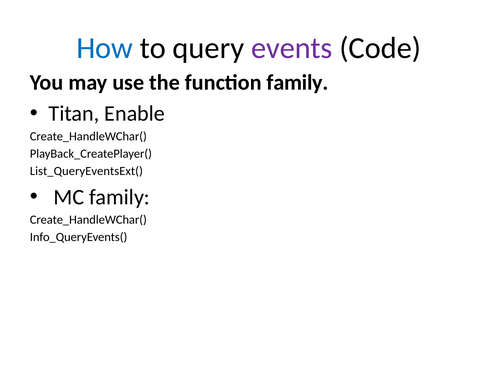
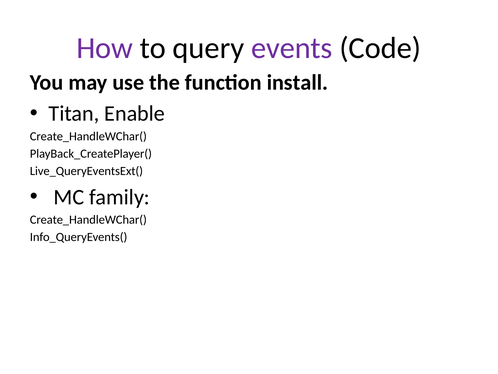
How colour: blue -> purple (105, 48)
function family: family -> install (297, 83)
List_QueryEventsExt(: List_QueryEventsExt( -> Live_QueryEventsExt( (86, 171)
